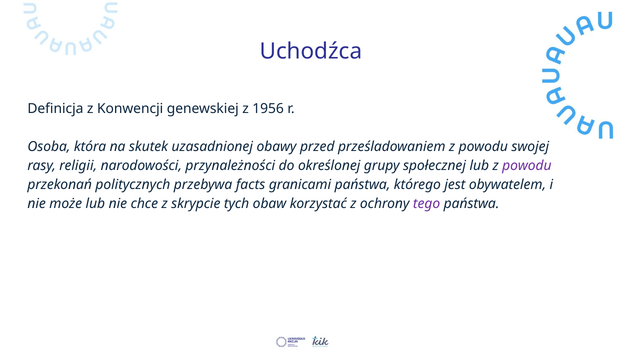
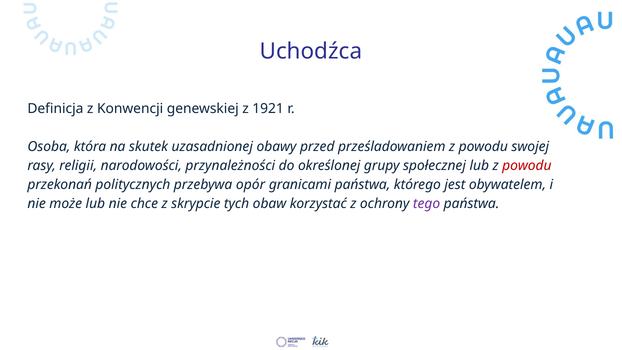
1956: 1956 -> 1921 (268, 109)
powodu colour: purple -> red (527, 166)
facts: facts -> opór (251, 185)
